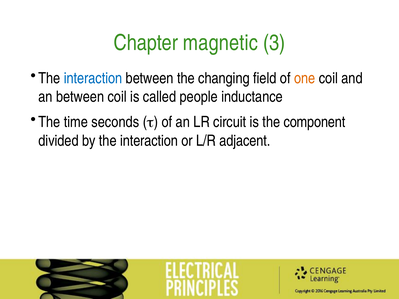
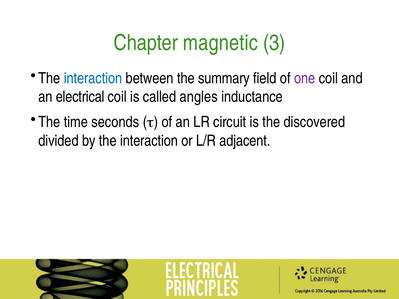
changing: changing -> summary (224, 78)
one colour: orange -> purple (305, 78)
an between: between -> electrical (80, 97)
people: people -> angles (199, 97)
component: component -> discovered (314, 122)
